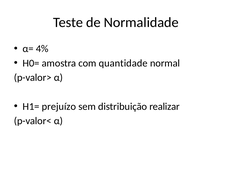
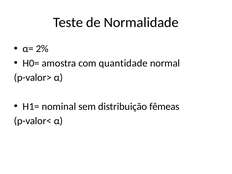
4%: 4% -> 2% (42, 49)
prejuízo: prejuízo -> nominal (59, 106)
realizar: realizar -> fêmeas (164, 106)
